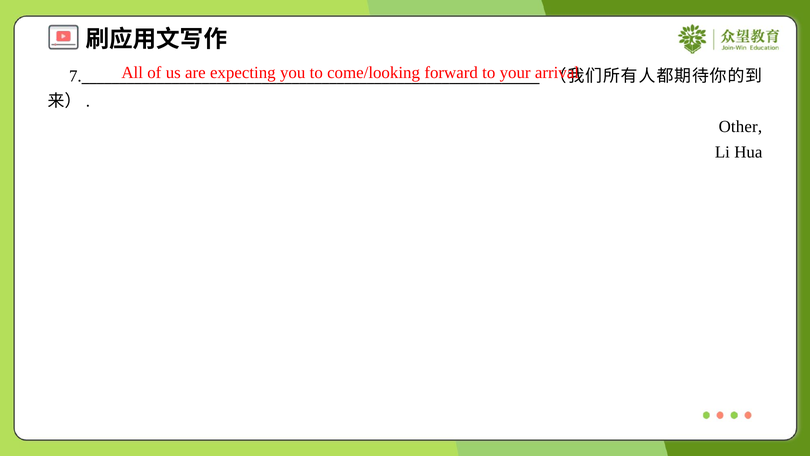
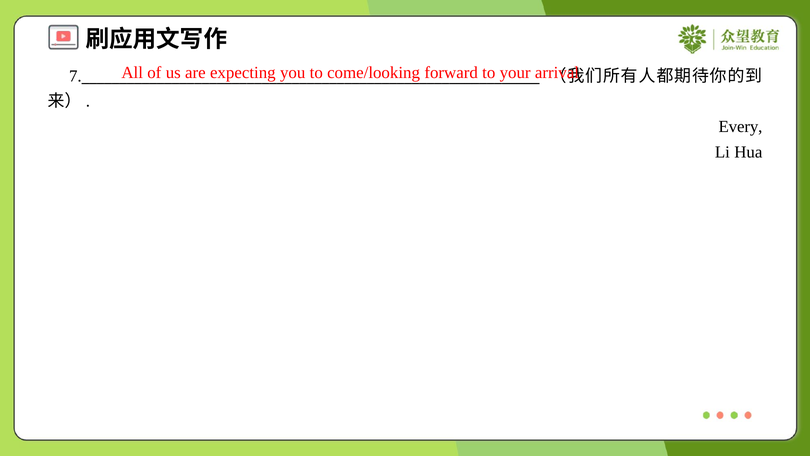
Other: Other -> Every (741, 126)
